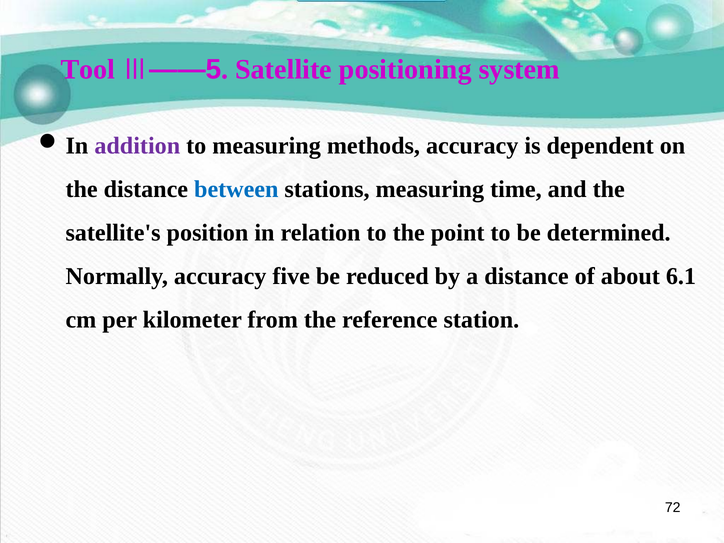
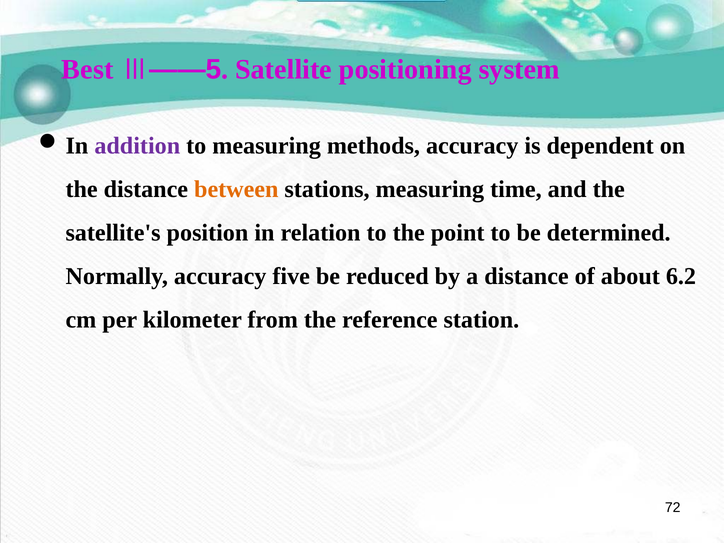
Tool: Tool -> Best (88, 70)
between colour: blue -> orange (236, 189)
6.1: 6.1 -> 6.2 (681, 276)
